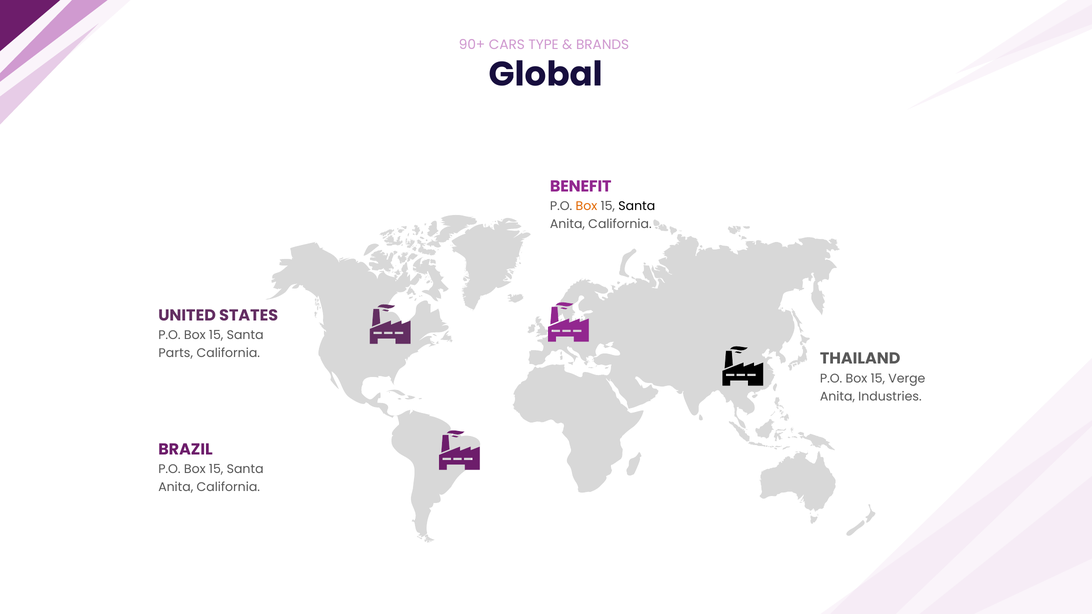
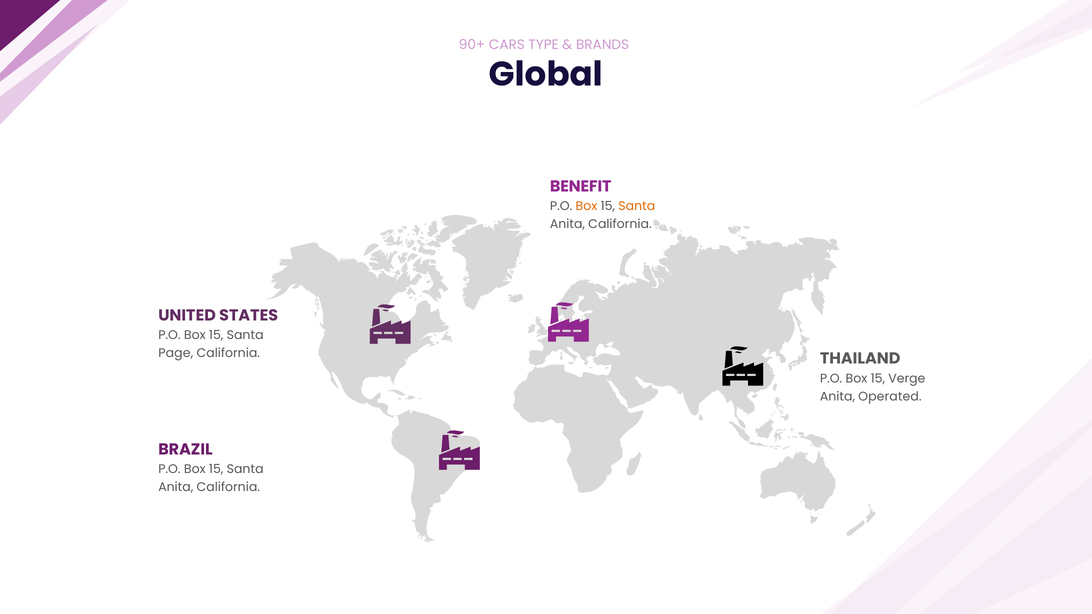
Santa colour: black -> orange (637, 206)
Parts: Parts -> Page (176, 353)
Industries: Industries -> Operated (890, 397)
